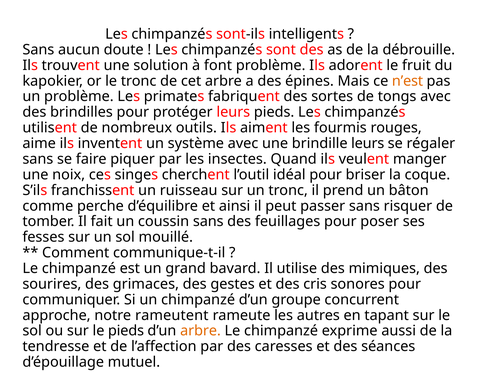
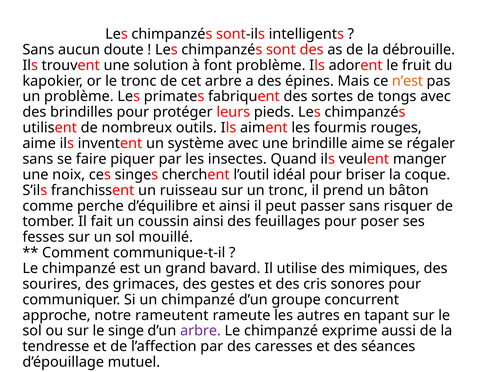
brindille leurs: leurs -> aime (368, 143)
coussin sans: sans -> ainsi (208, 222)
le pieds: pieds -> singe (126, 331)
arbre colour: orange -> purple (200, 331)
